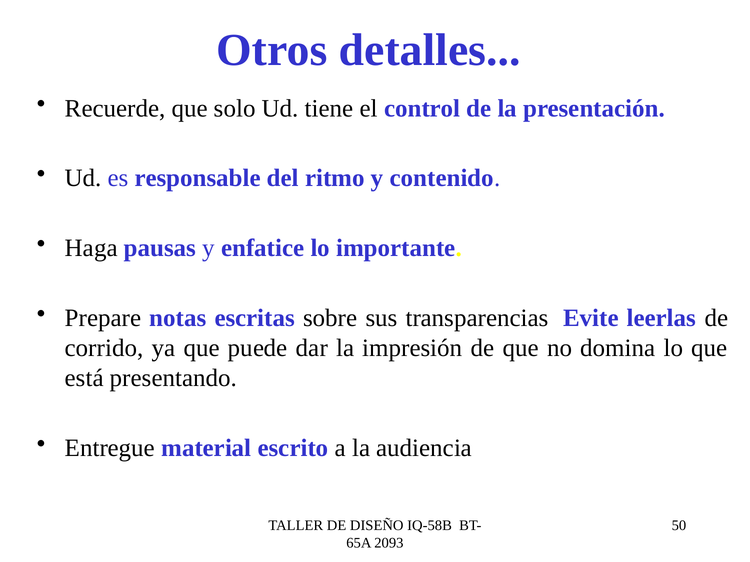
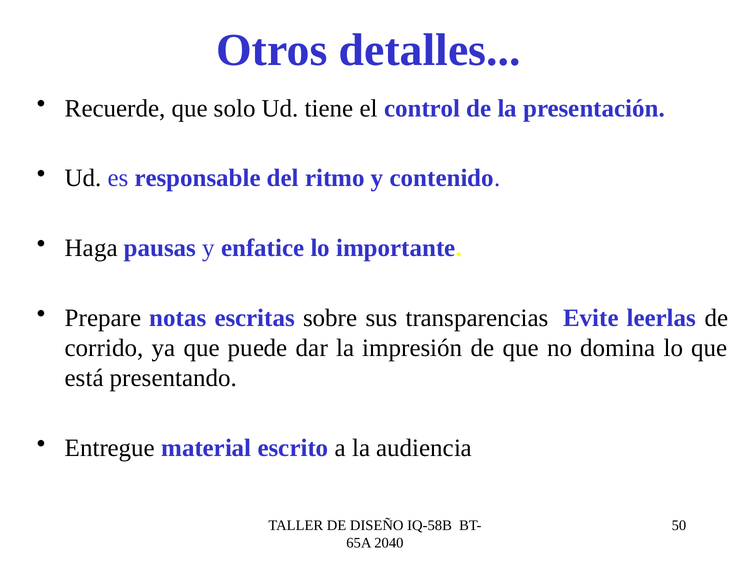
2093: 2093 -> 2040 (389, 544)
